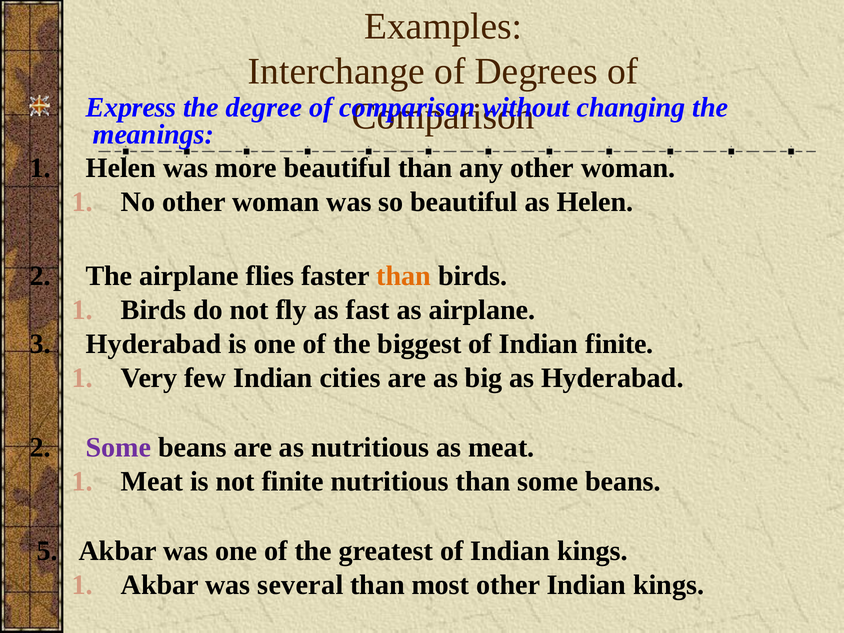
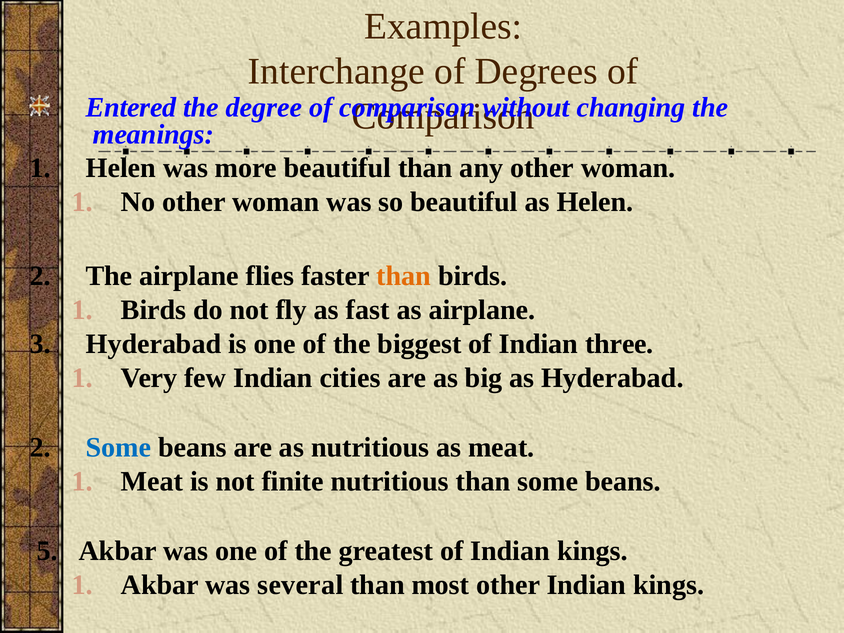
Express: Express -> Entered (131, 108)
Indian finite: finite -> three (619, 344)
Some colour: purple -> blue (118, 447)
